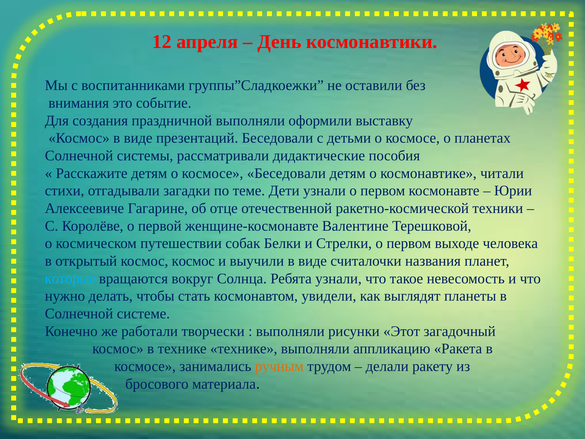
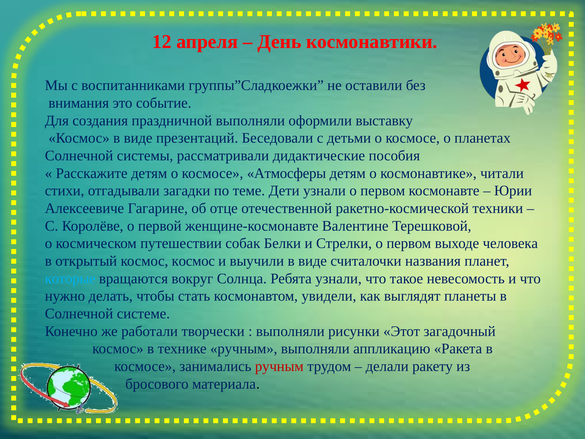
космосе Беседовали: Беседовали -> Атмосферы (287, 173)
технике технике: технике -> ручным (244, 349)
ручным colour: orange -> red (279, 366)
